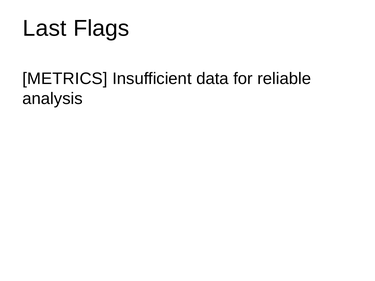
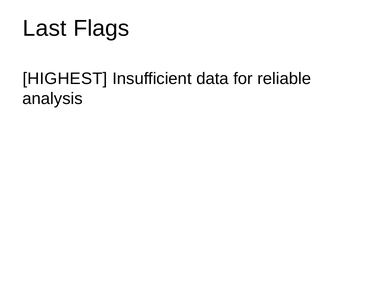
METRICS: METRICS -> HIGHEST (65, 79)
